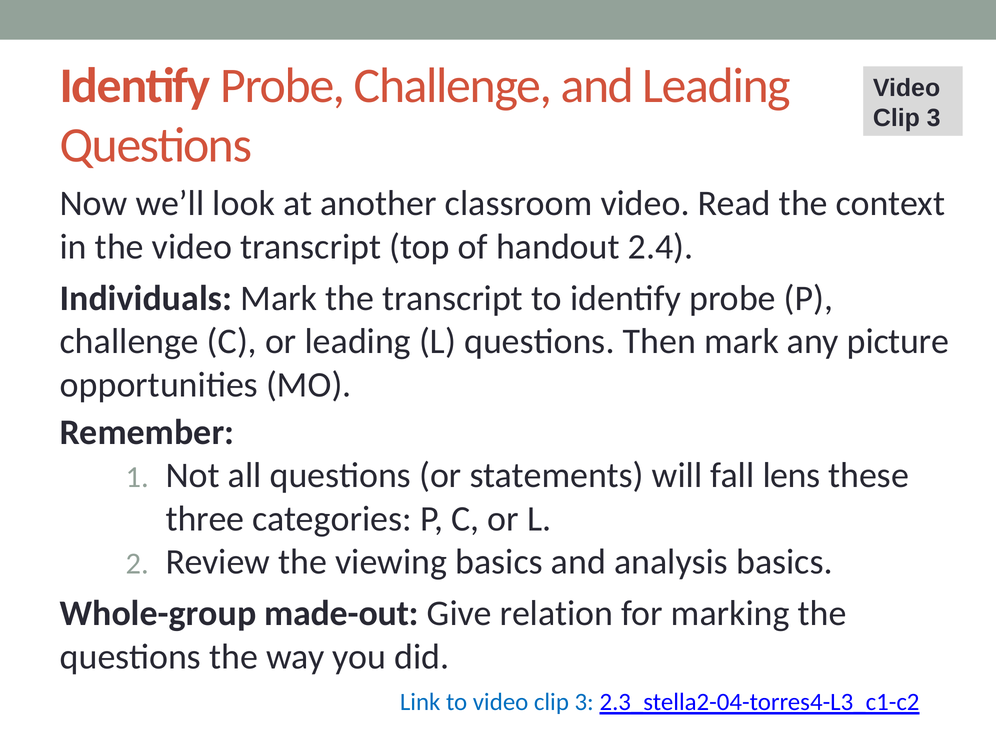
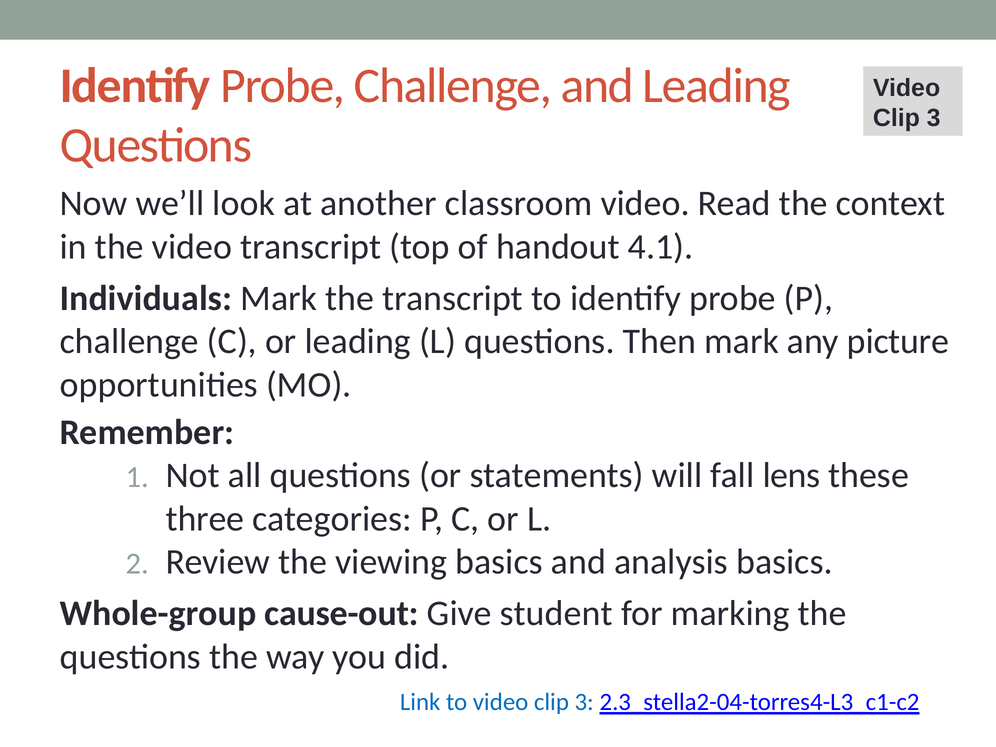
2.4: 2.4 -> 4.1 (661, 247)
made-out: made-out -> cause-out (342, 613)
relation: relation -> student (556, 613)
